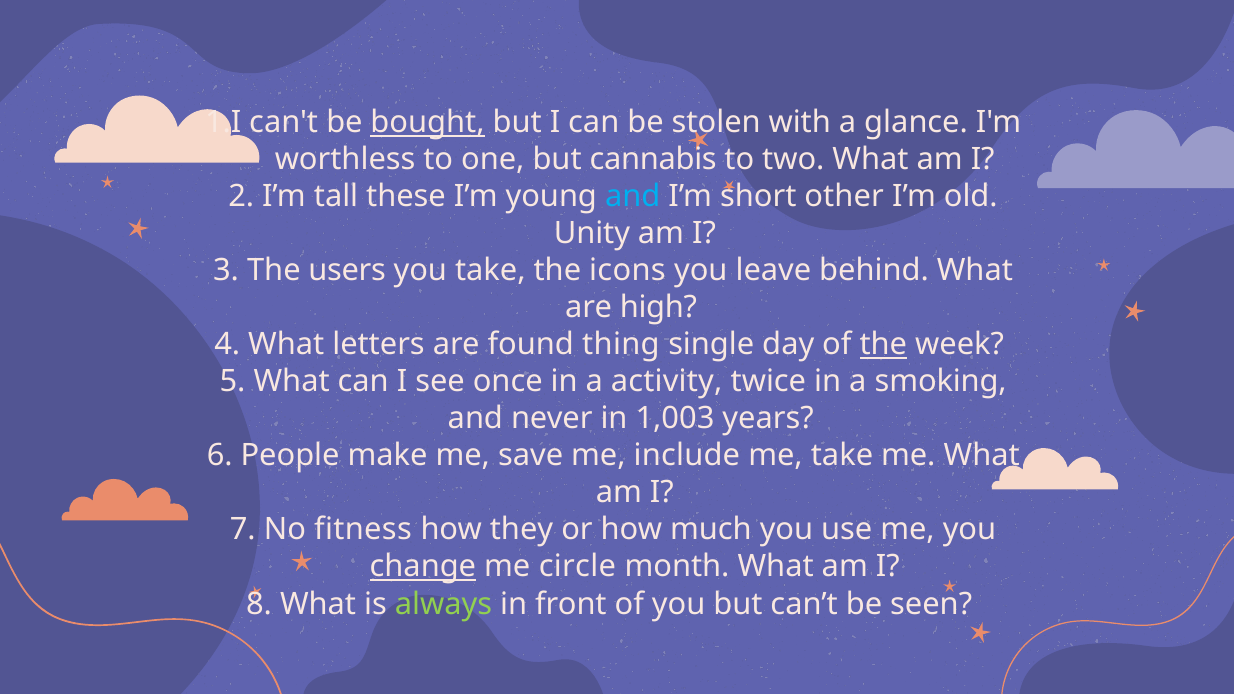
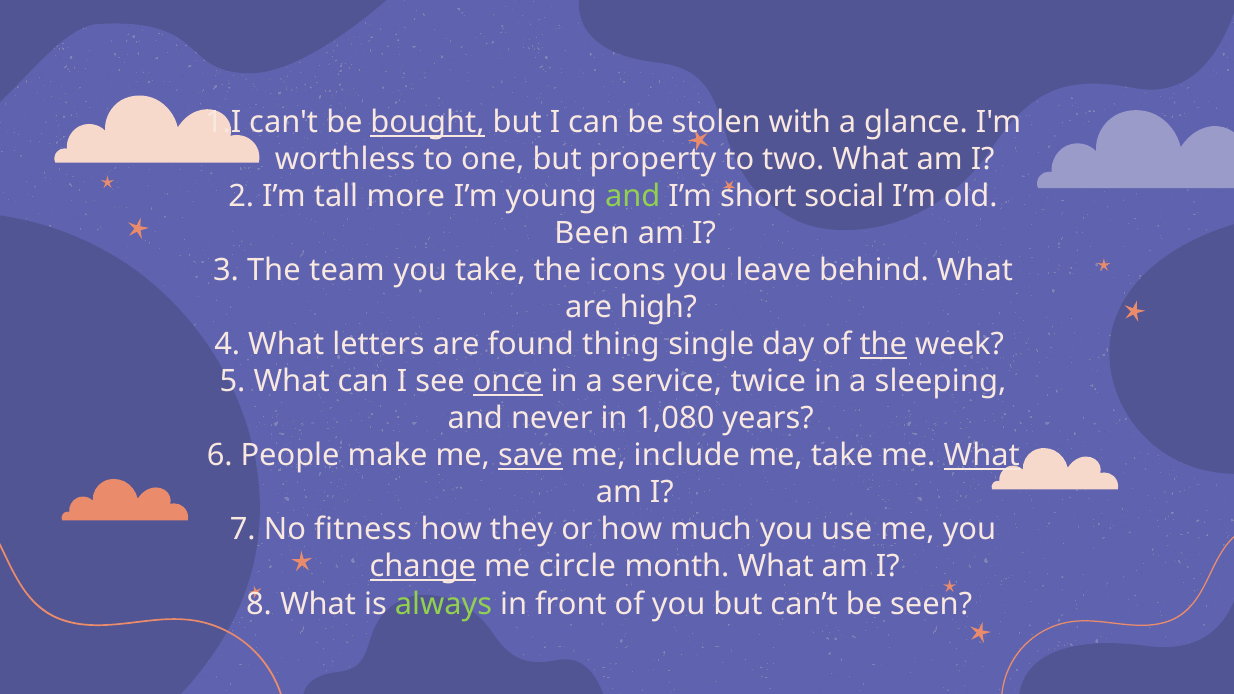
cannabis: cannabis -> property (653, 160)
these: these -> more (406, 197)
and colour: light blue -> light green (633, 197)
other: other -> social (844, 197)
Unity: Unity -> Been (592, 234)
users: users -> team (347, 271)
once underline: none -> present (508, 382)
activity: activity -> service (667, 382)
smoking: smoking -> sleeping (941, 382)
1,003: 1,003 -> 1,080 (675, 419)
save underline: none -> present (531, 456)
What underline: none -> present (982, 456)
